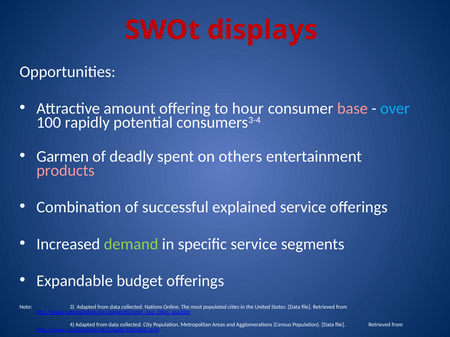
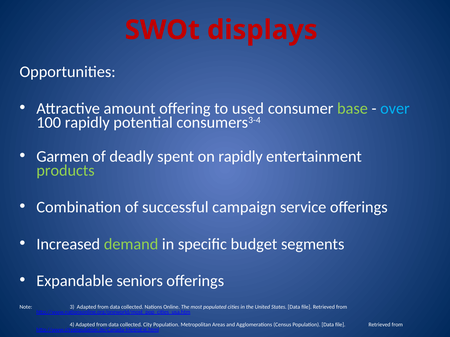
hour: hour -> used (248, 109)
base colour: pink -> light green (352, 109)
on others: others -> rapidly (241, 157)
products colour: pink -> light green (66, 171)
explained: explained -> campaign (244, 208)
specific service: service -> budget (254, 244)
budget: budget -> seniors (140, 281)
